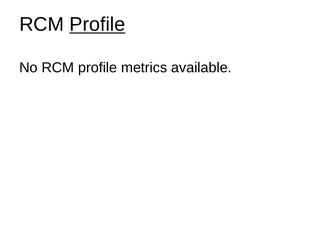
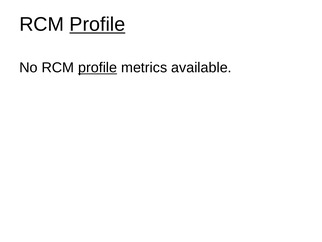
profile underline: none -> present (98, 68)
